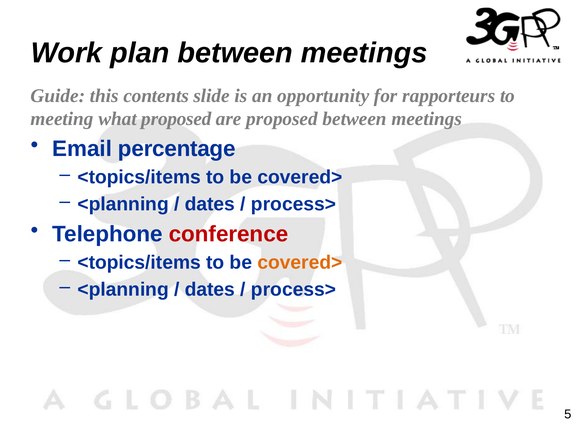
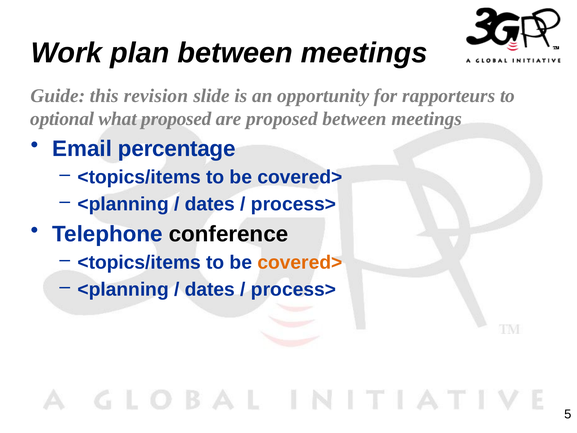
contents: contents -> revision (156, 96)
meeting: meeting -> optional (62, 119)
conference colour: red -> black (229, 234)
